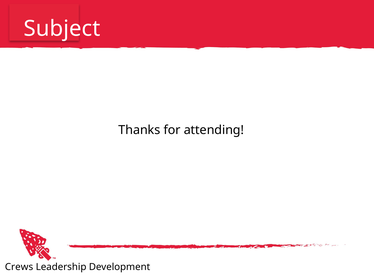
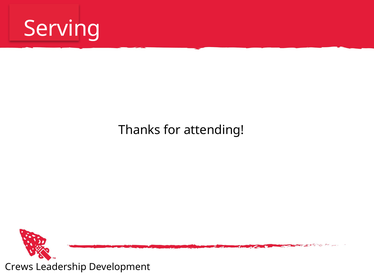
Subject: Subject -> Serving (62, 29)
